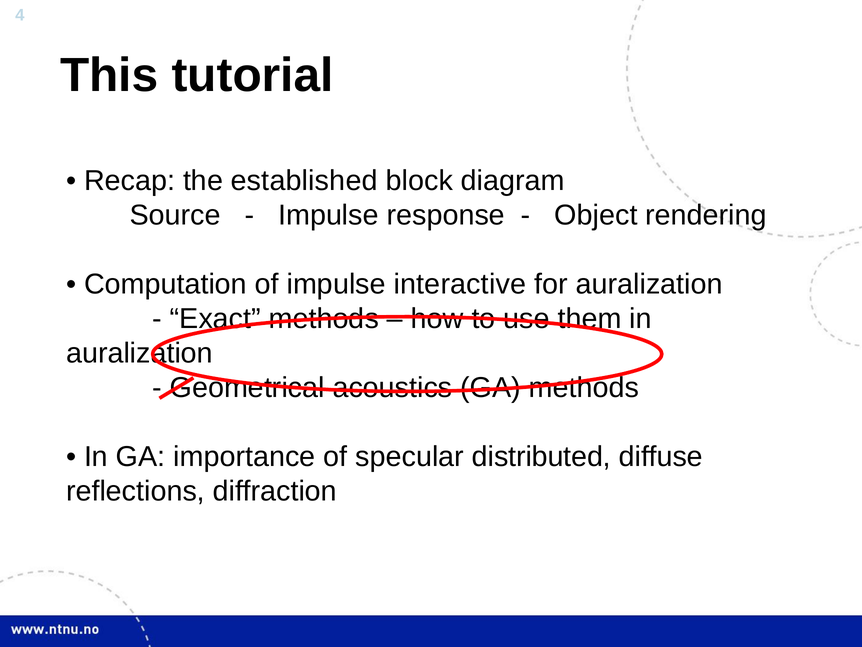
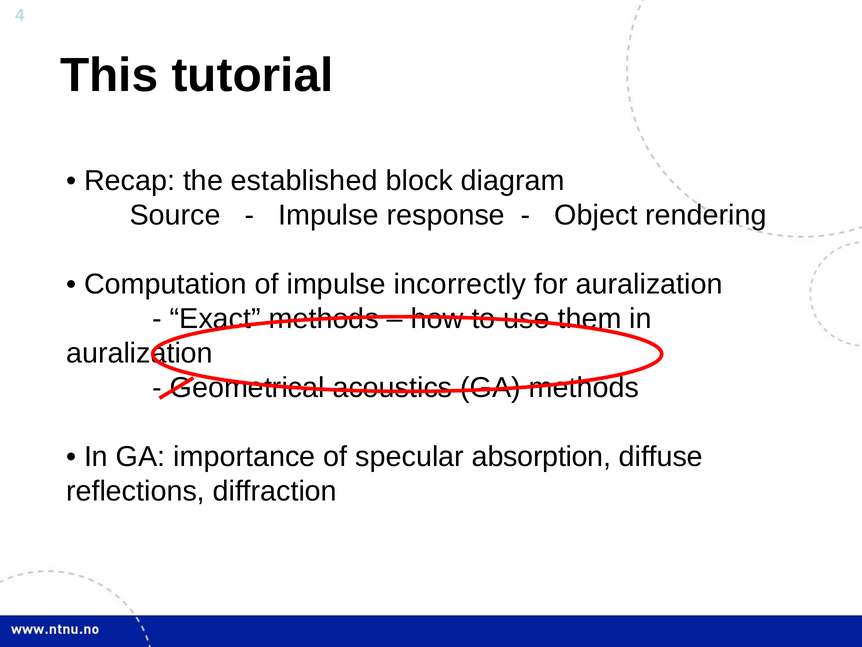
interactive: interactive -> incorrectly (460, 284)
distributed: distributed -> absorption (542, 457)
